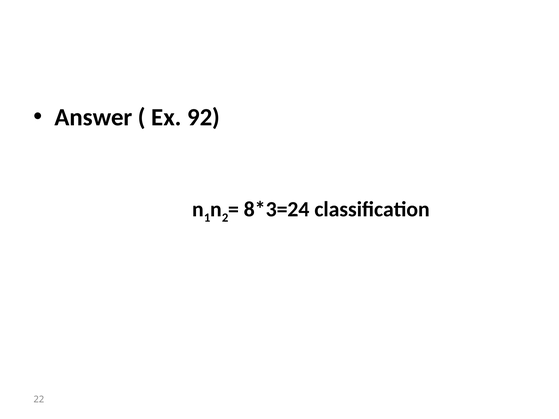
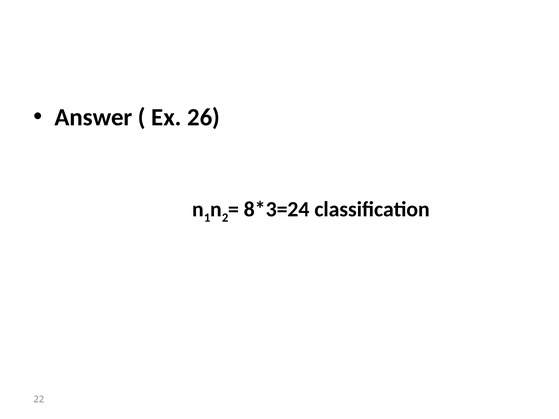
92: 92 -> 26 (204, 117)
